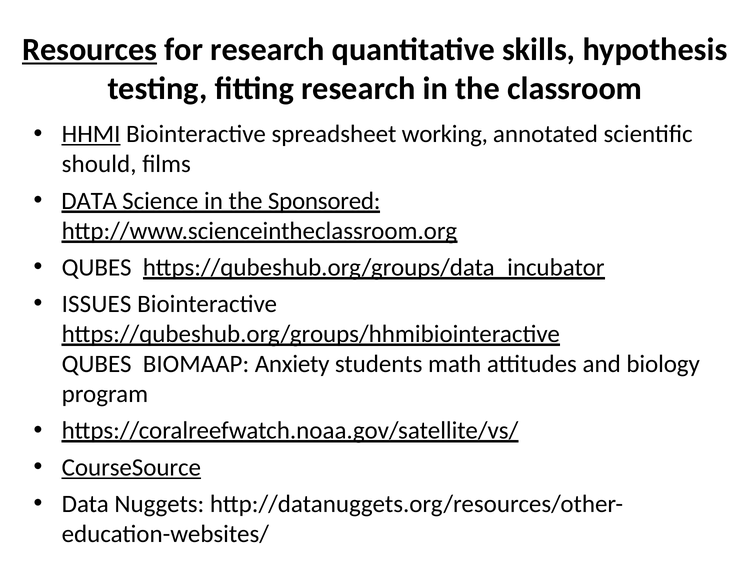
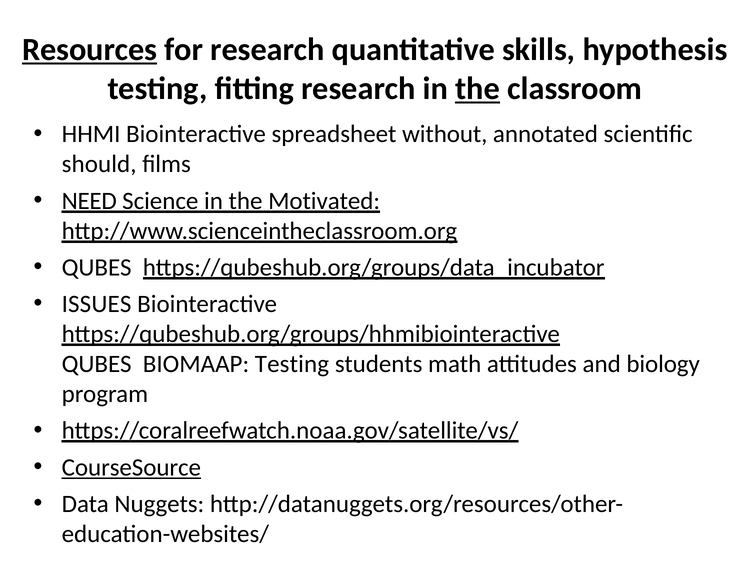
the underline: none -> present (478, 89)
HHMI underline: present -> none (91, 134)
working: working -> without (445, 134)
DATA: DATA -> NEED (89, 201)
Sponsored: Sponsored -> Motivated (324, 201)
BIOMAAP Anxiety: Anxiety -> Testing (292, 364)
